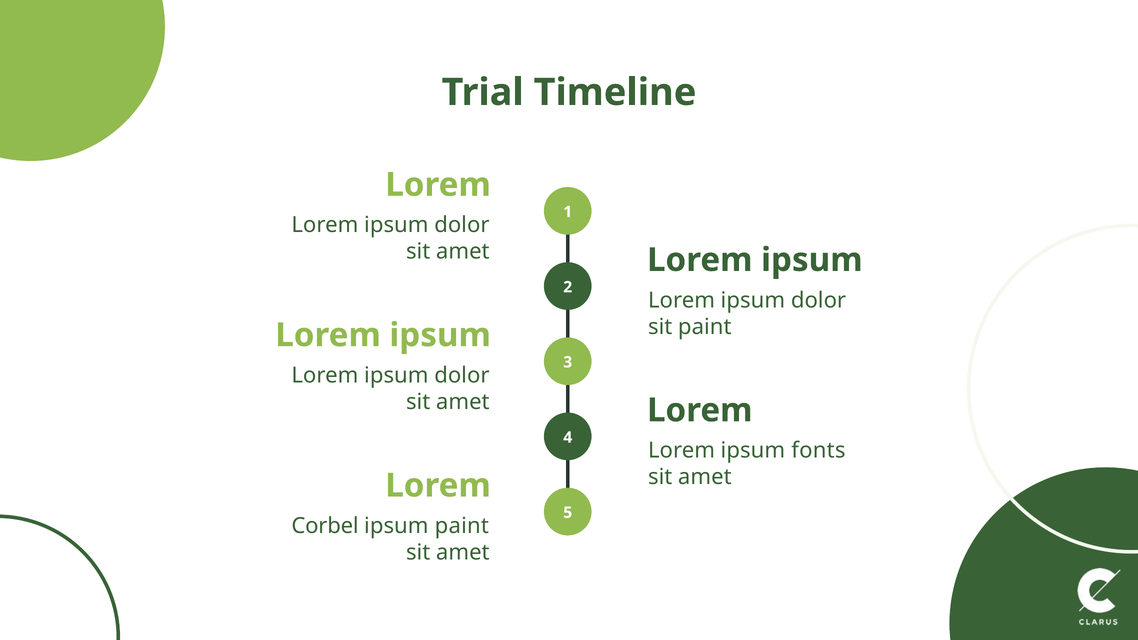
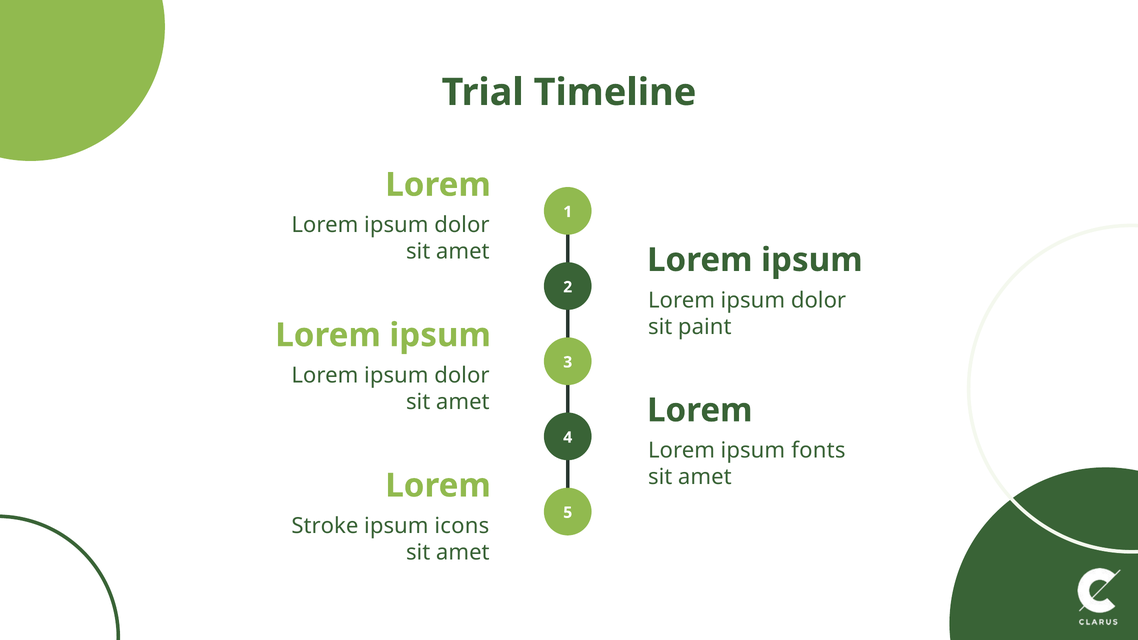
Corbel: Corbel -> Stroke (325, 526)
ipsum paint: paint -> icons (462, 526)
